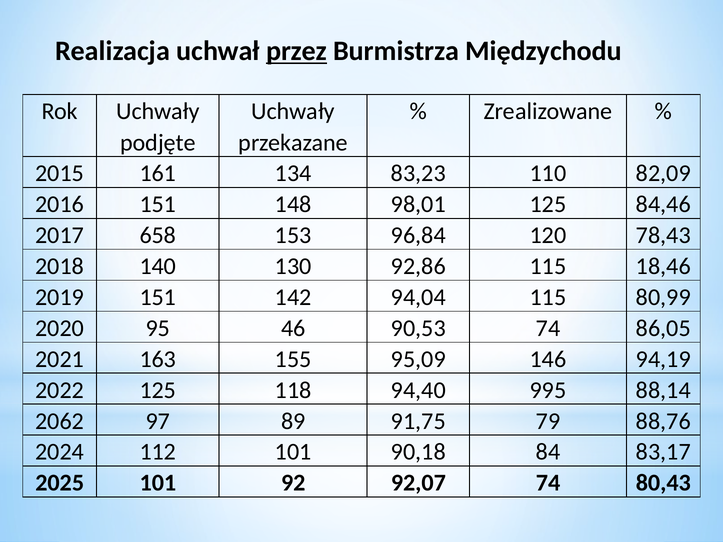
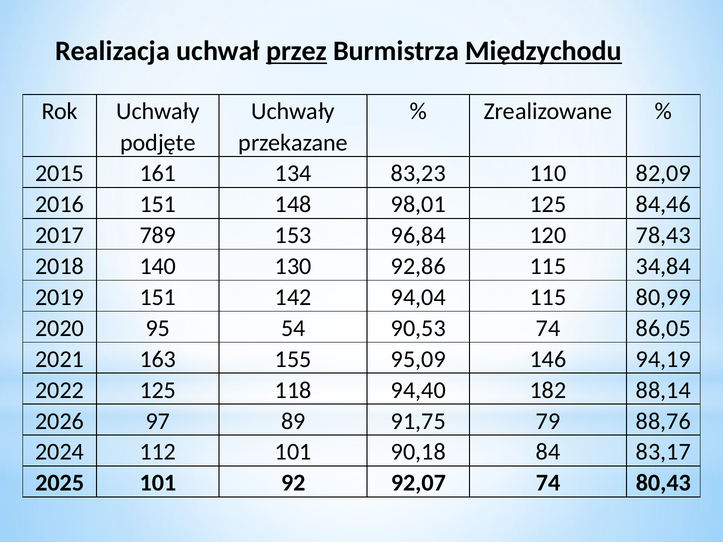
Międzychodu underline: none -> present (544, 51)
658: 658 -> 789 (158, 235)
18,46: 18,46 -> 34,84 (663, 266)
46: 46 -> 54 (293, 328)
995: 995 -> 182 (548, 390)
2062: 2062 -> 2026 (60, 421)
